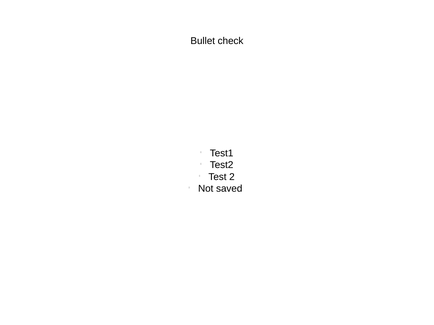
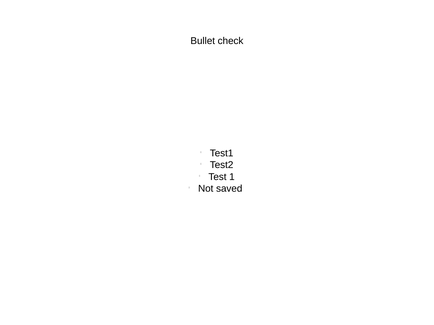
2: 2 -> 1 (232, 177)
